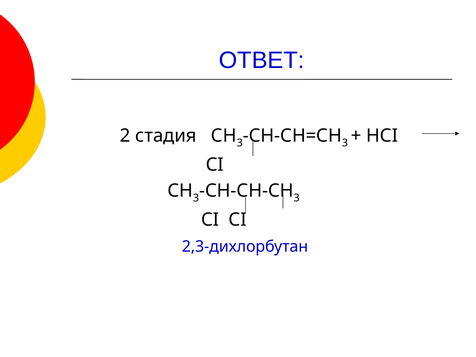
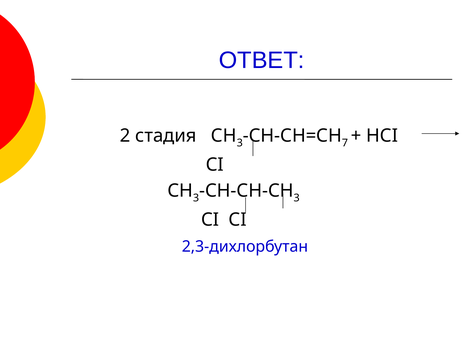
3: 3 -> 7 (345, 143)
